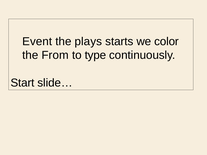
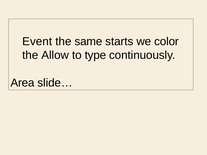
plays: plays -> same (88, 41)
From: From -> Allow (55, 55)
Start: Start -> Area (23, 83)
